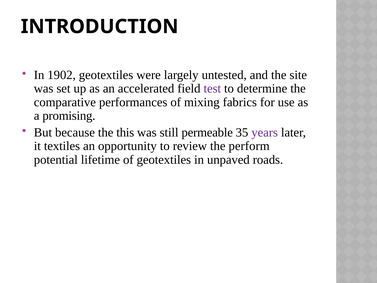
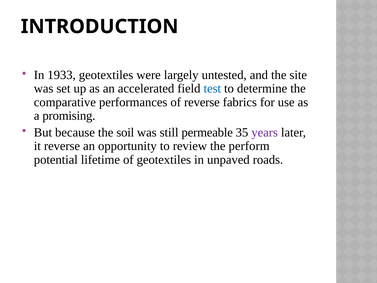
1902: 1902 -> 1933 (62, 75)
test colour: purple -> blue (212, 88)
of mixing: mixing -> reverse (202, 102)
this: this -> soil (125, 132)
it textiles: textiles -> reverse (62, 146)
